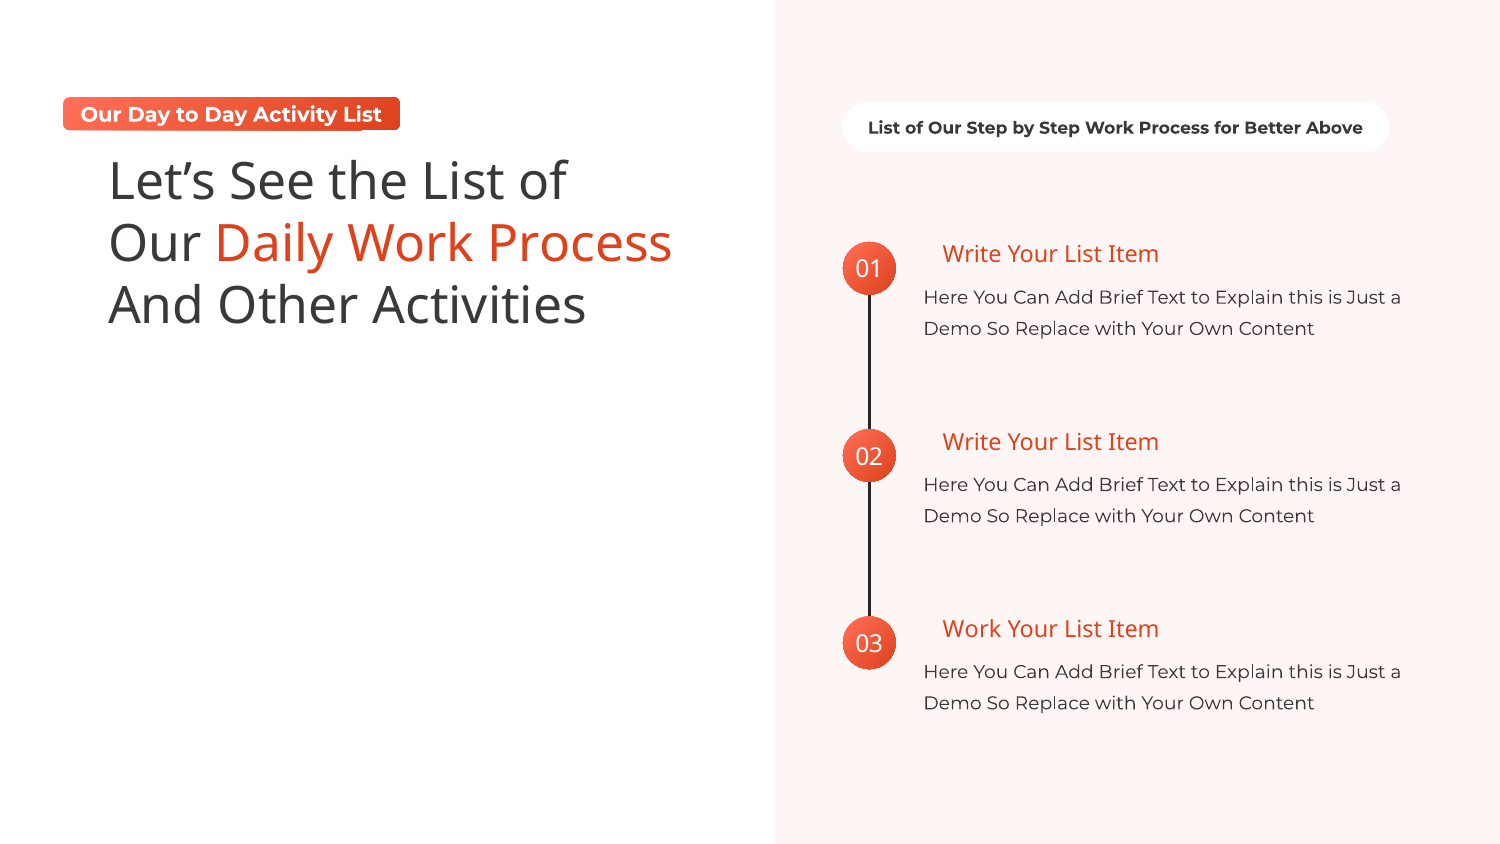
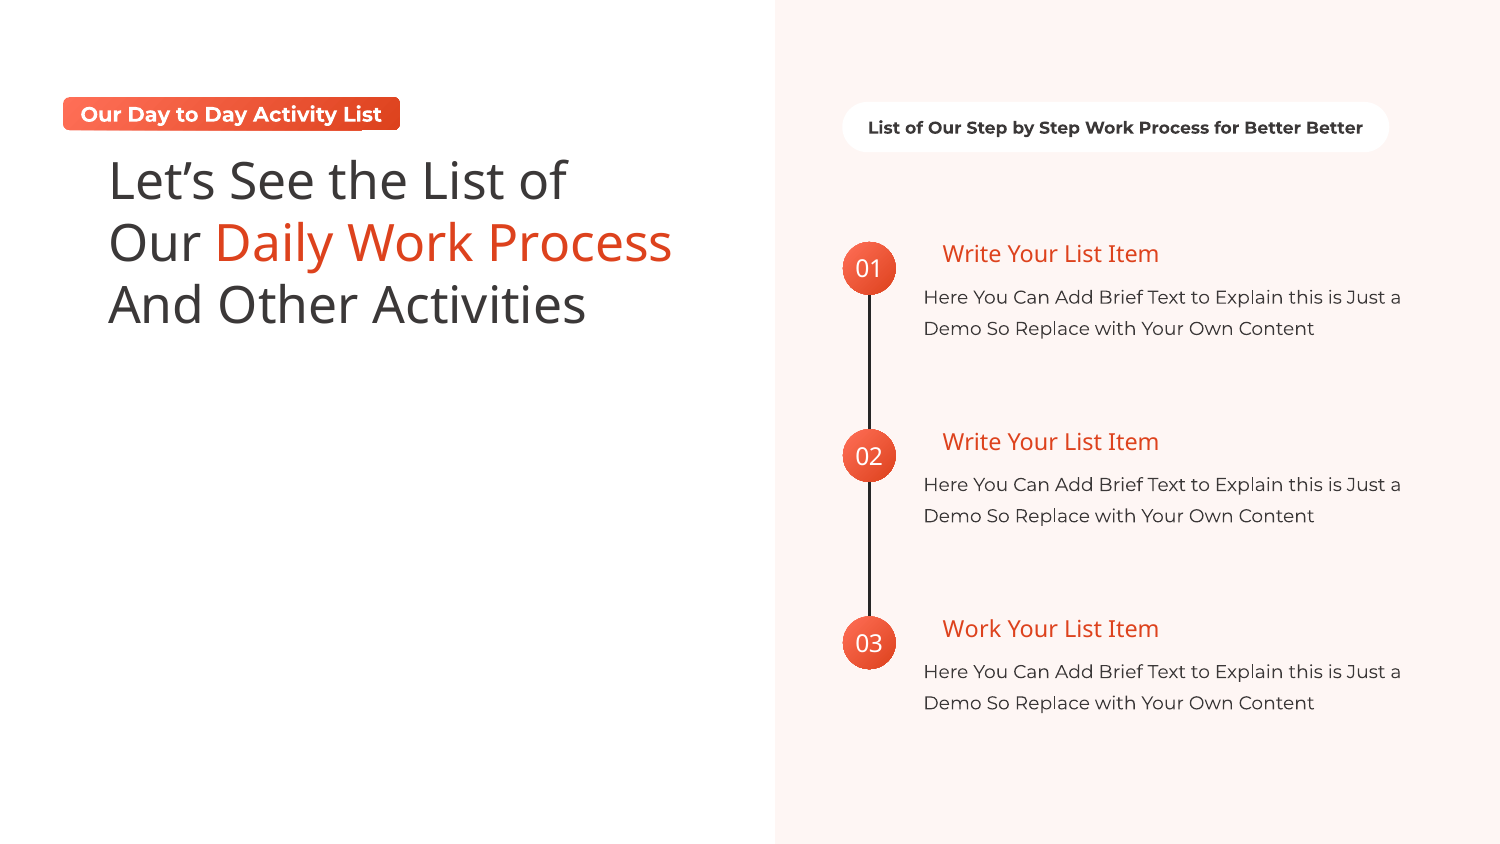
Better Above: Above -> Better (1334, 128)
